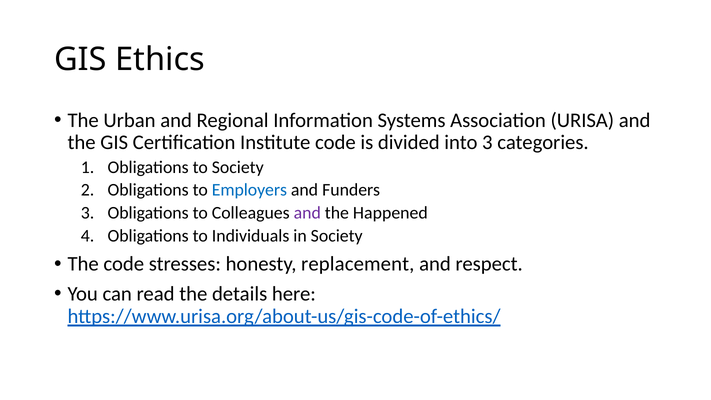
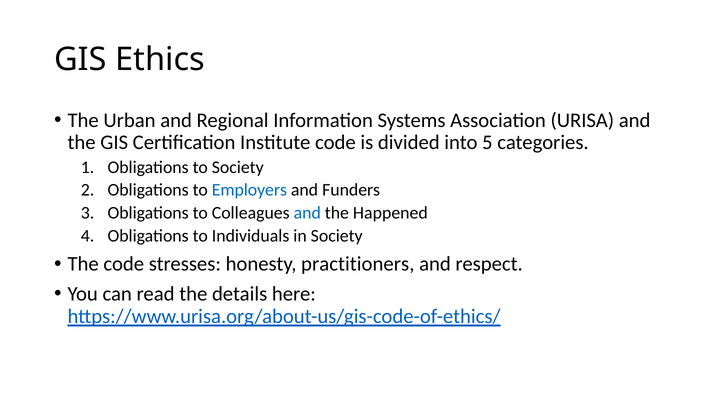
into 3: 3 -> 5 (487, 143)
and colour: purple -> blue (307, 213)
replacement: replacement -> practitioners (358, 264)
